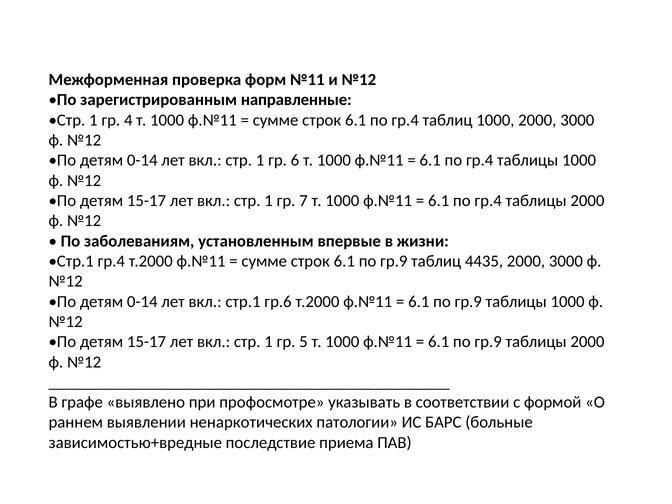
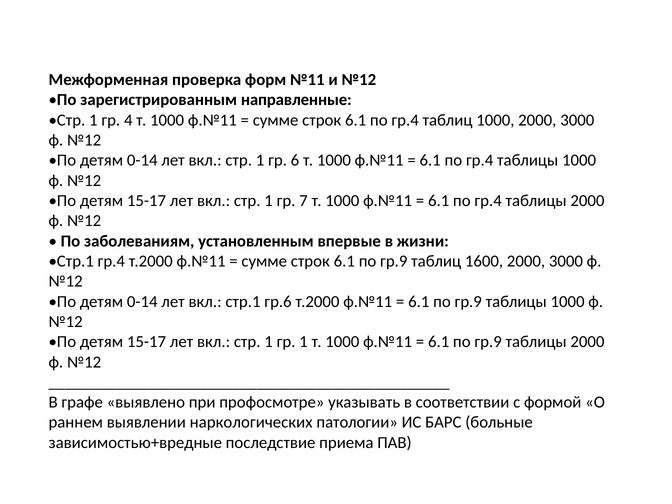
4435: 4435 -> 1600 (484, 261)
гр 5: 5 -> 1 (303, 342)
ненаркотических: ненаркотических -> наркологических (251, 422)
